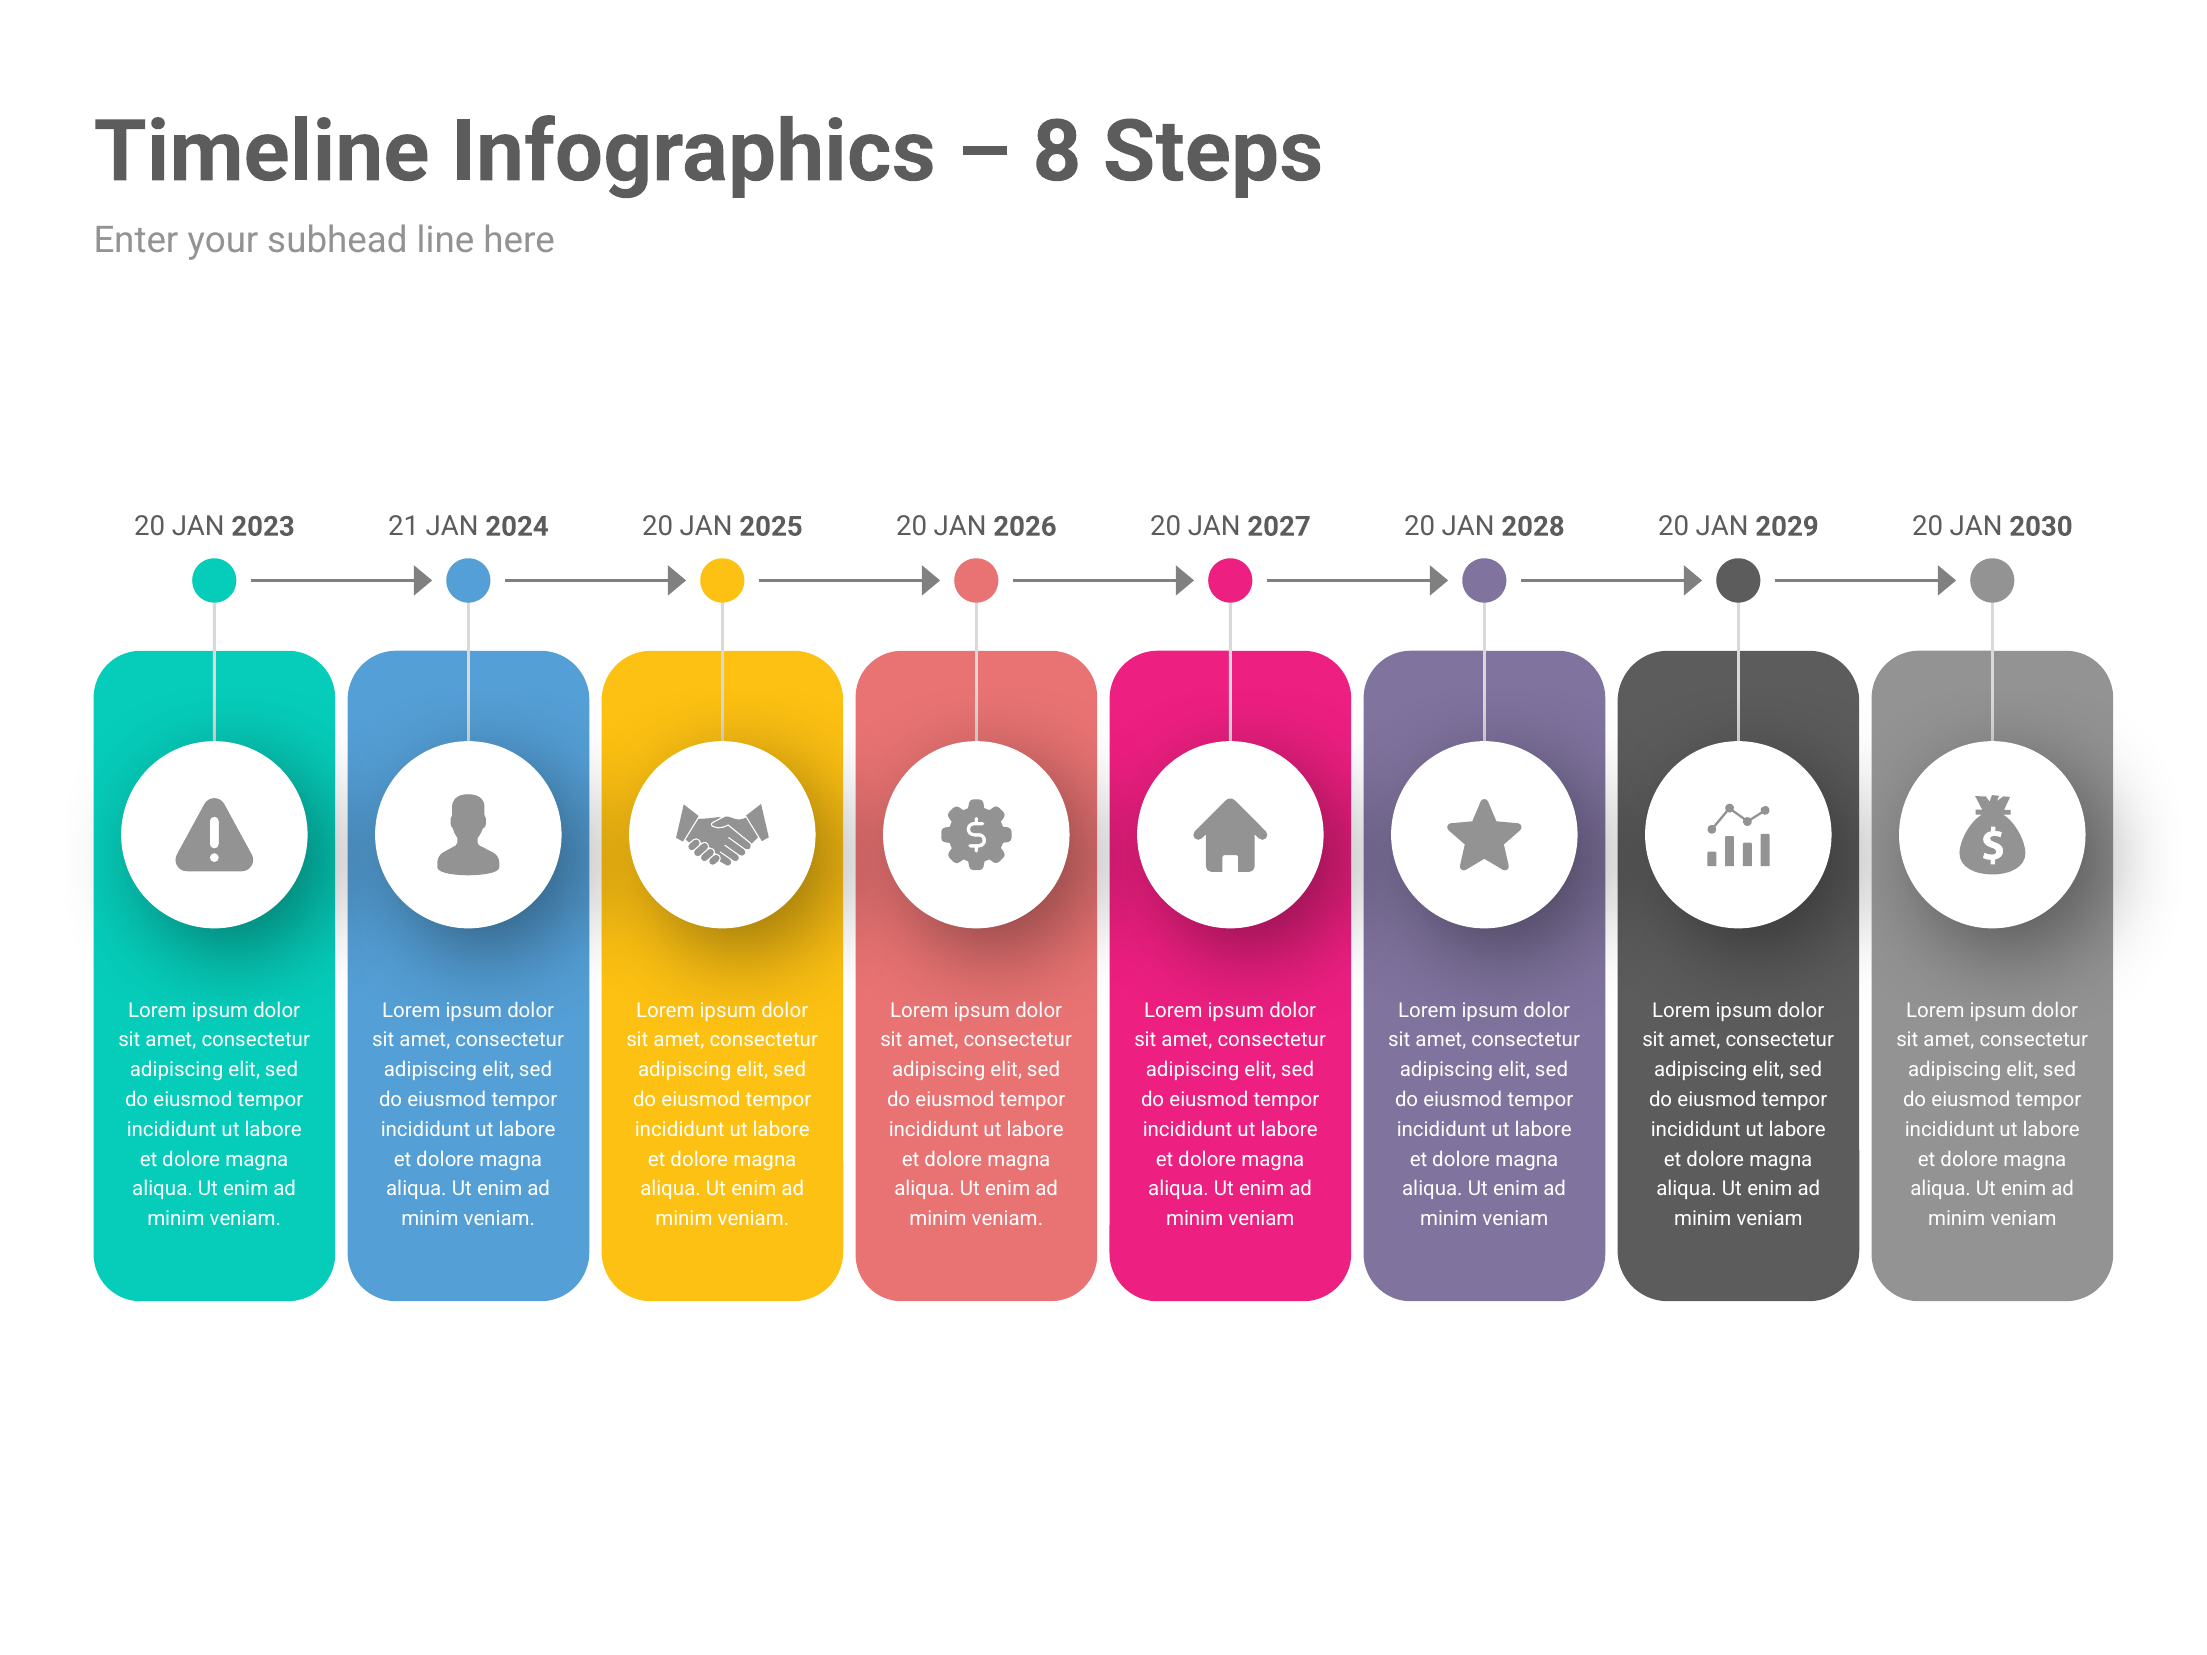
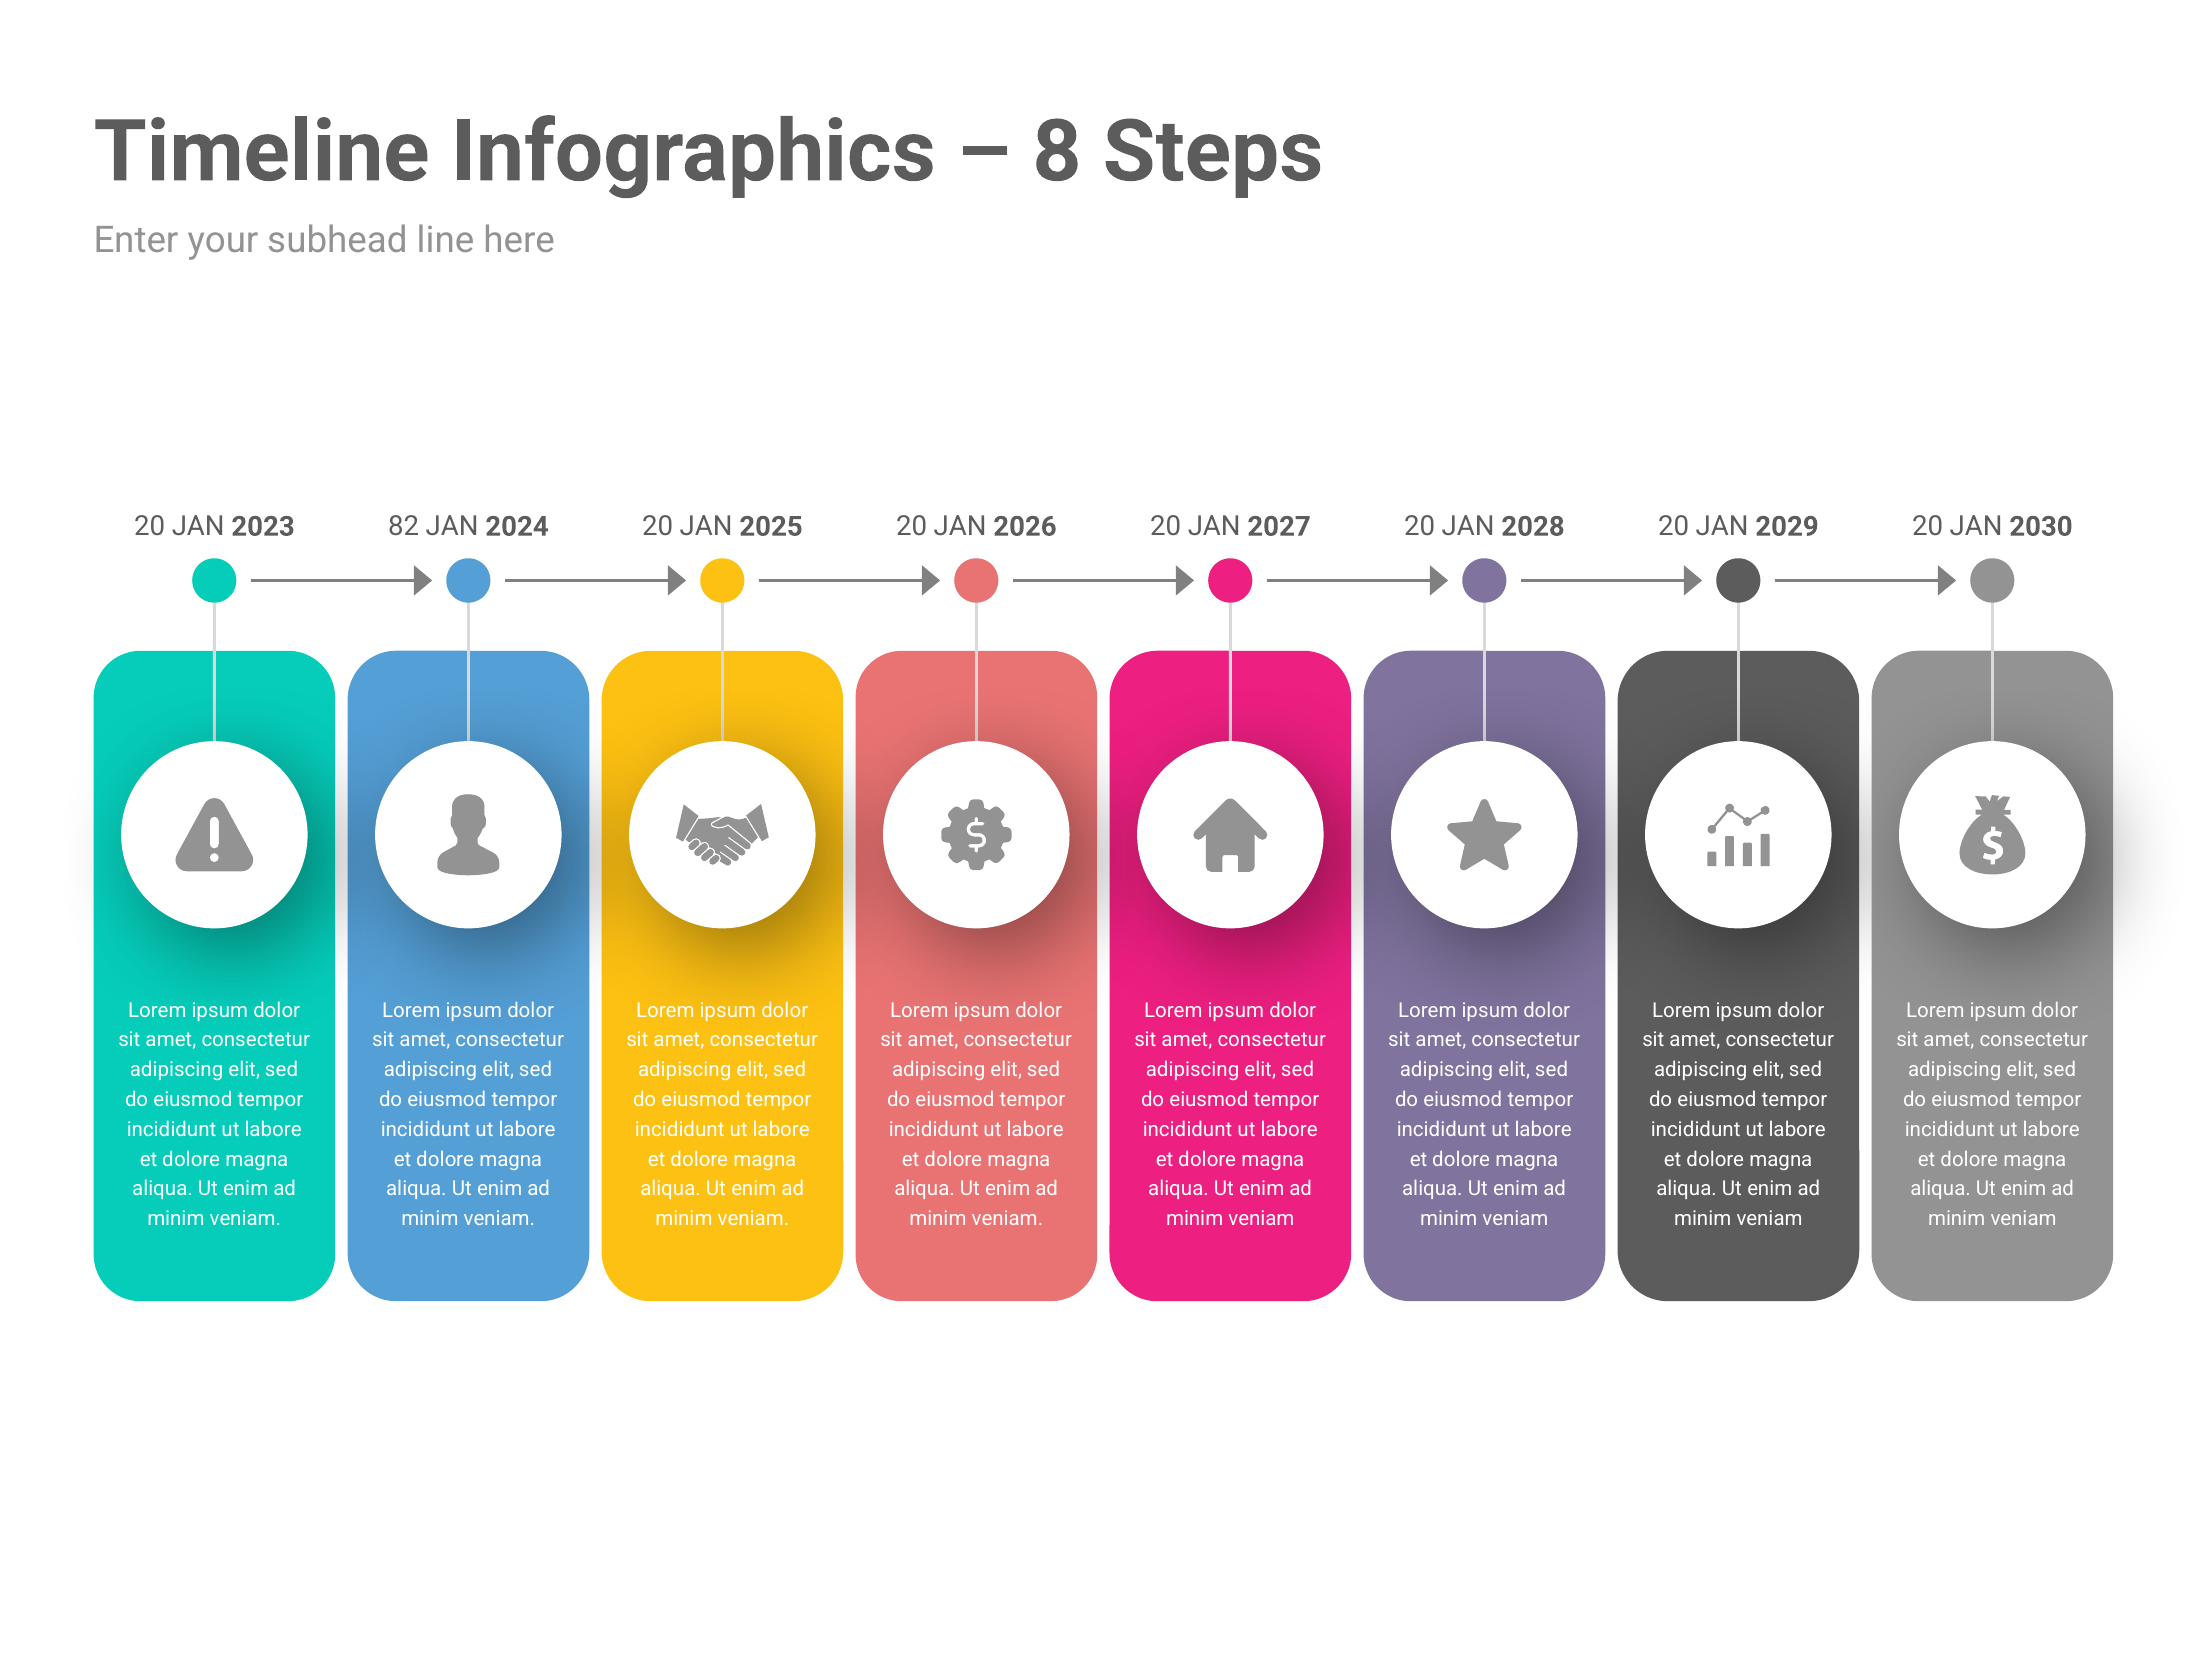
21: 21 -> 82 (404, 527)
